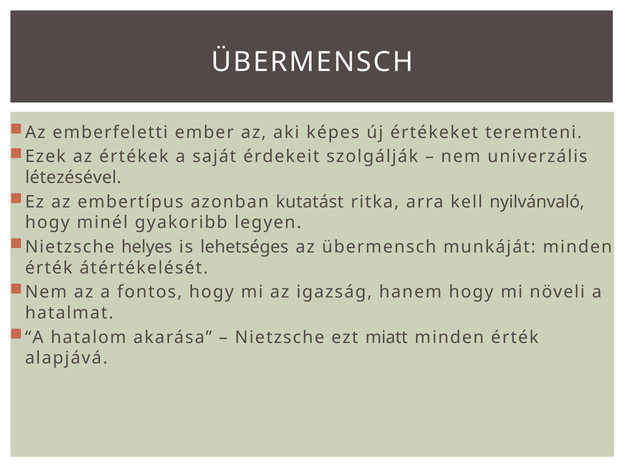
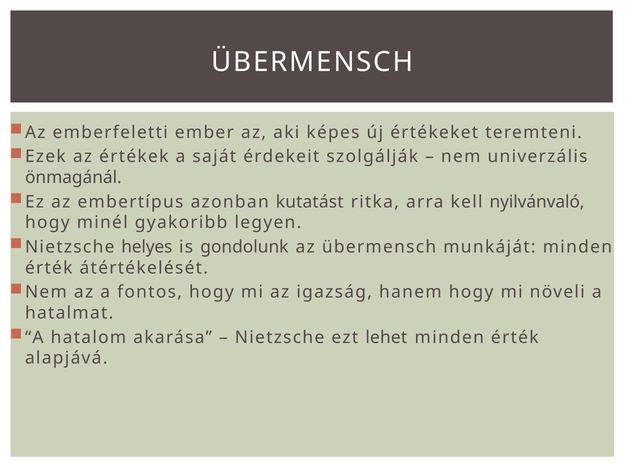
létezésével: létezésével -> önmagánál (73, 177)
lehetséges: lehetséges -> gondolunk (244, 247)
miatt: miatt -> lehet (386, 337)
